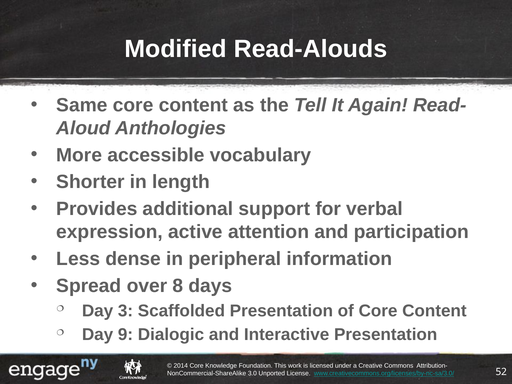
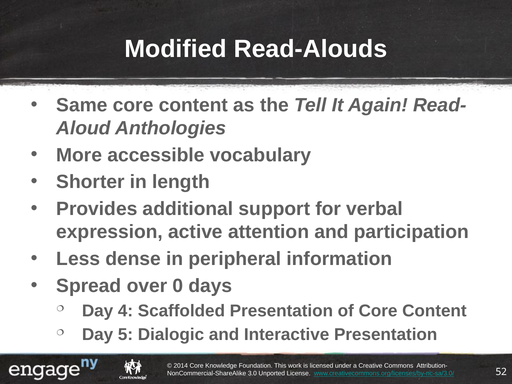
8: 8 -> 0 (178, 286)
3: 3 -> 4 (125, 311)
9: 9 -> 5 (125, 335)
